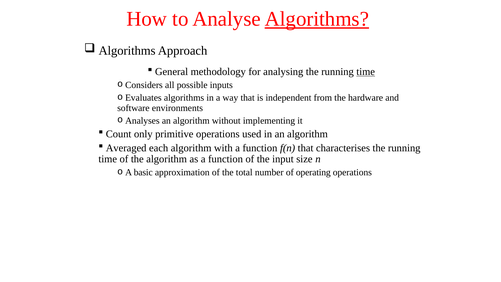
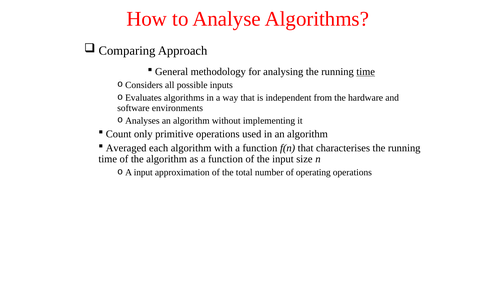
Algorithms underline: present -> none (317, 19)
Algorithms: Algorithms -> Comparing (127, 51)
A basic: basic -> input (143, 172)
